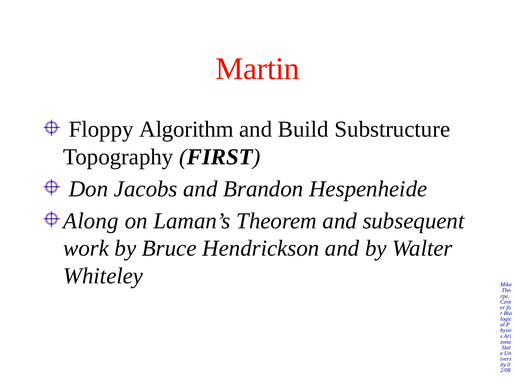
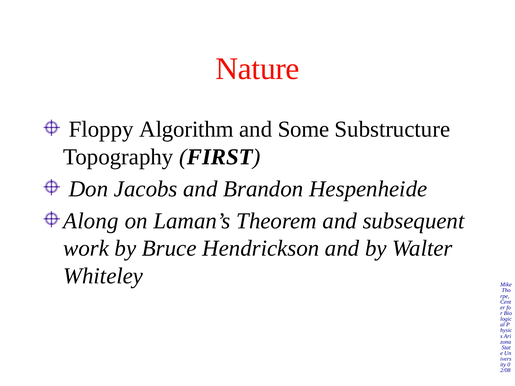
Martin: Martin -> Nature (258, 69)
Build: Build -> Some (303, 129)
